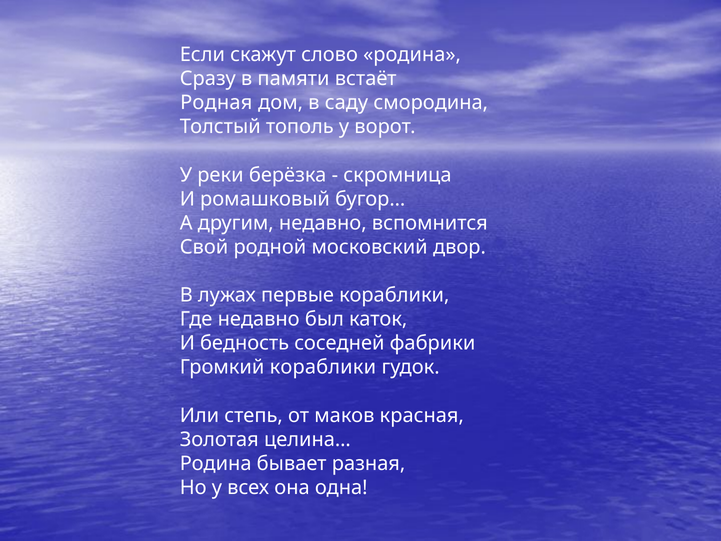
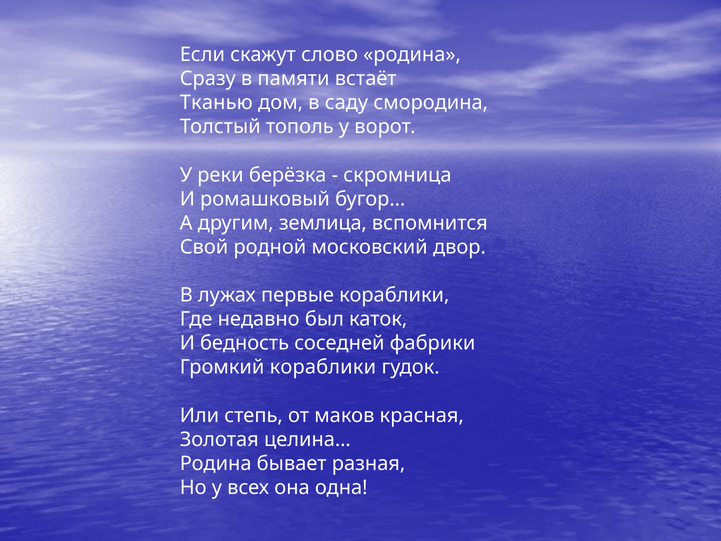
Родная: Родная -> Тканью (216, 103)
другим недавно: недавно -> землица (323, 223)
